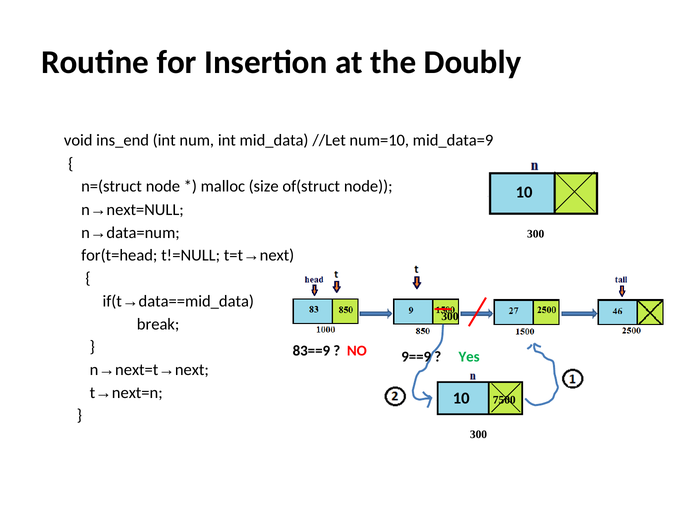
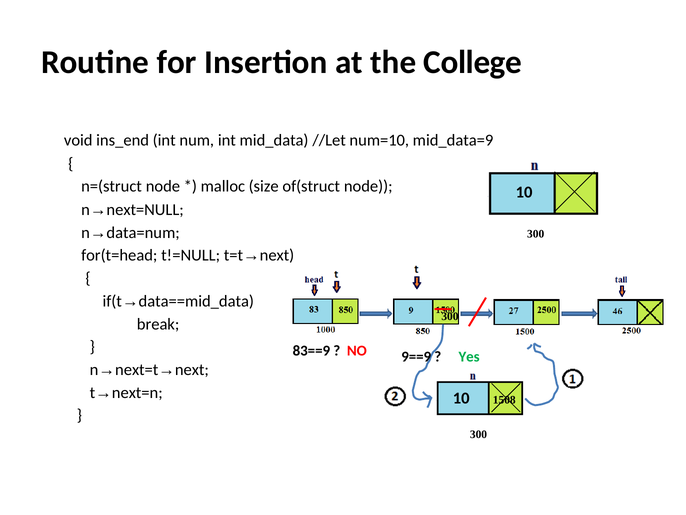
Doubly: Doubly -> College (473, 62)
7500: 7500 -> 1508 (504, 400)
